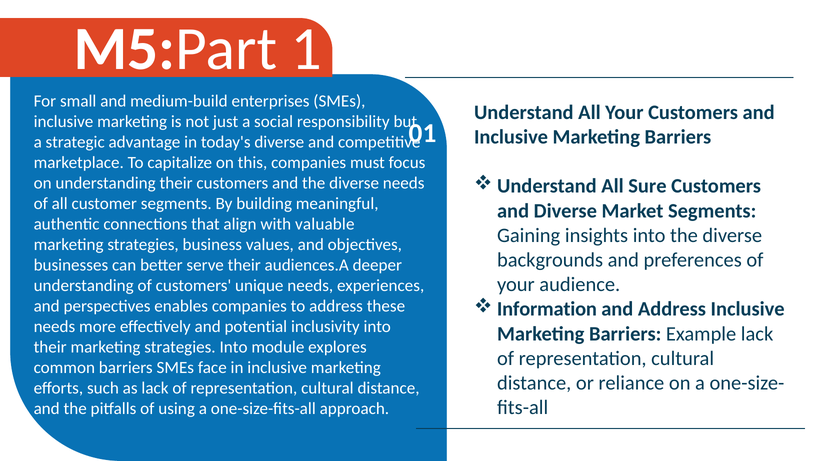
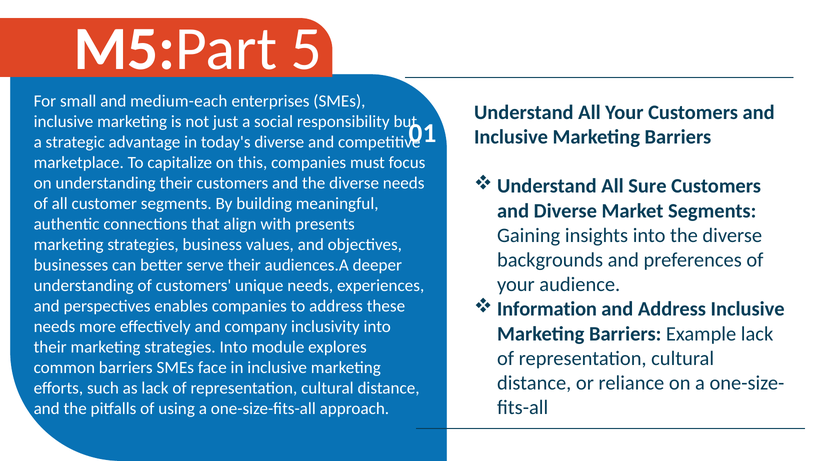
1: 1 -> 5 (307, 49)
medium-build: medium-build -> medium-each (179, 101)
valuable: valuable -> presents (325, 224)
potential: potential -> company (256, 327)
